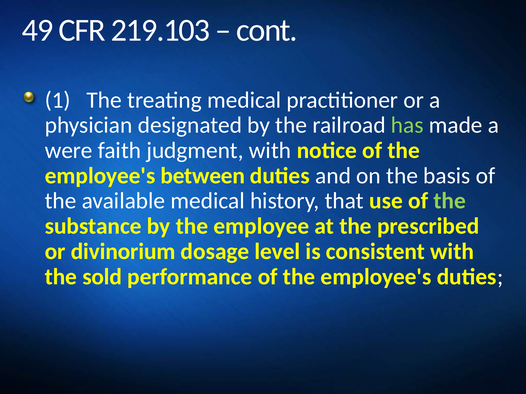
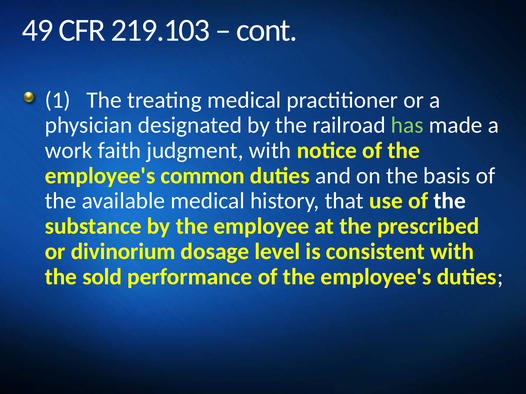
were: were -> work (69, 151)
between: between -> common (203, 176)
the colour: light green -> white (450, 201)
